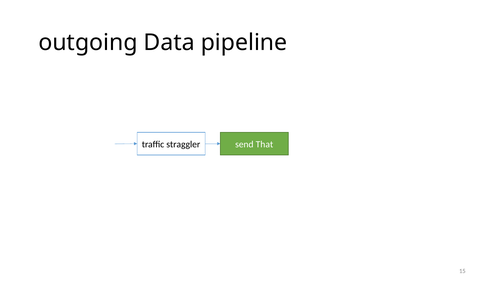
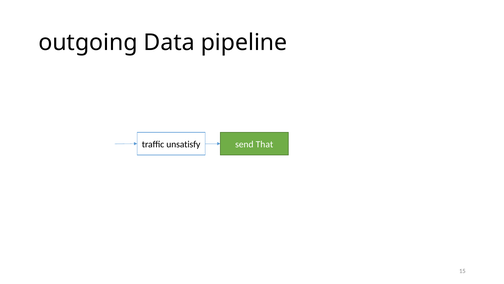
straggler: straggler -> unsatisfy (183, 144)
